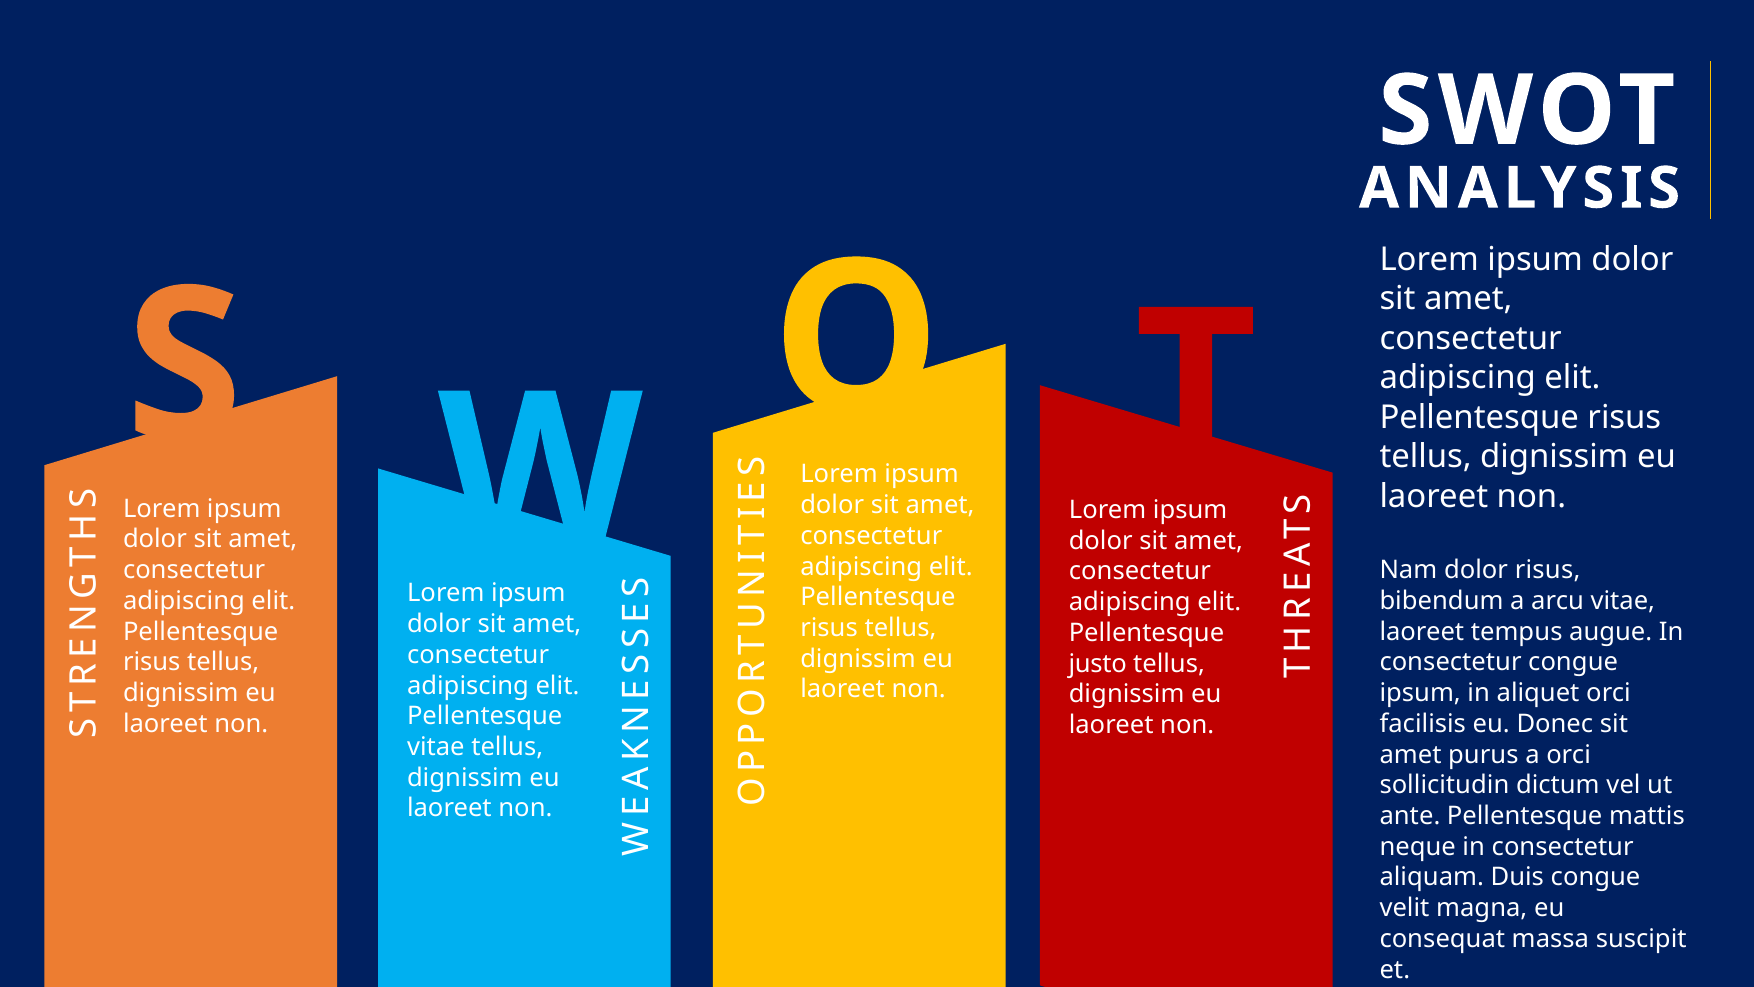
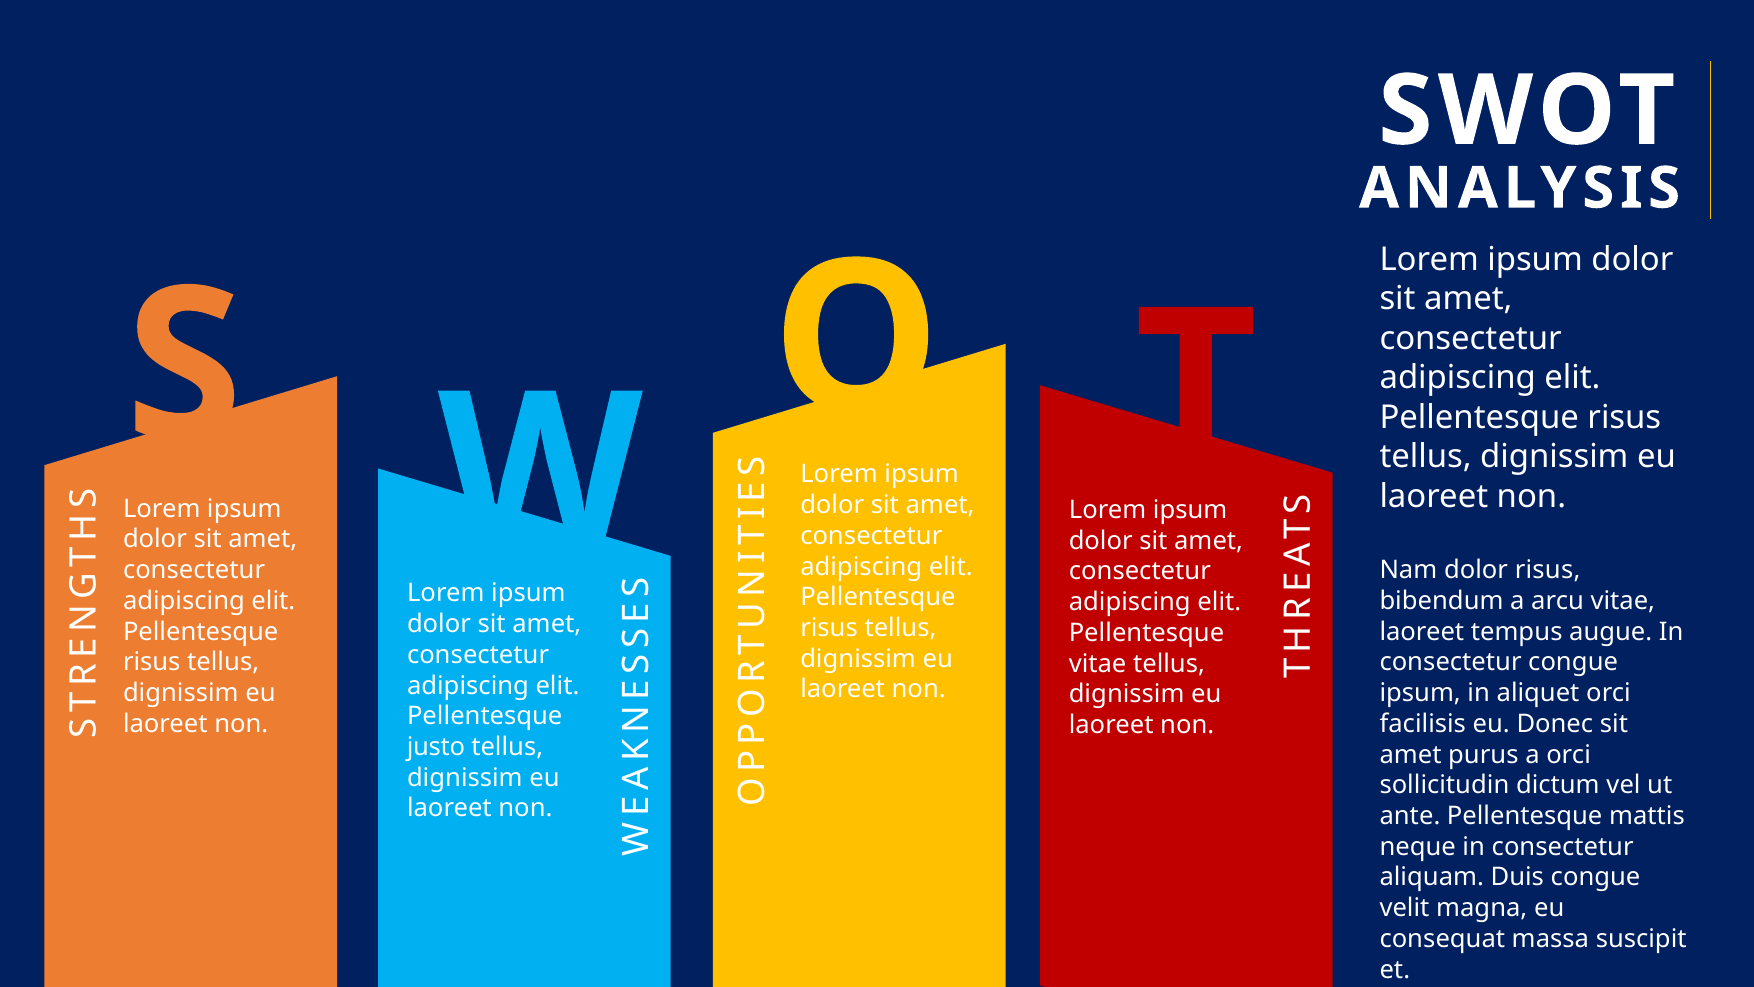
justo: justo -> vitae (1098, 663)
vitae: vitae -> justo (436, 747)
